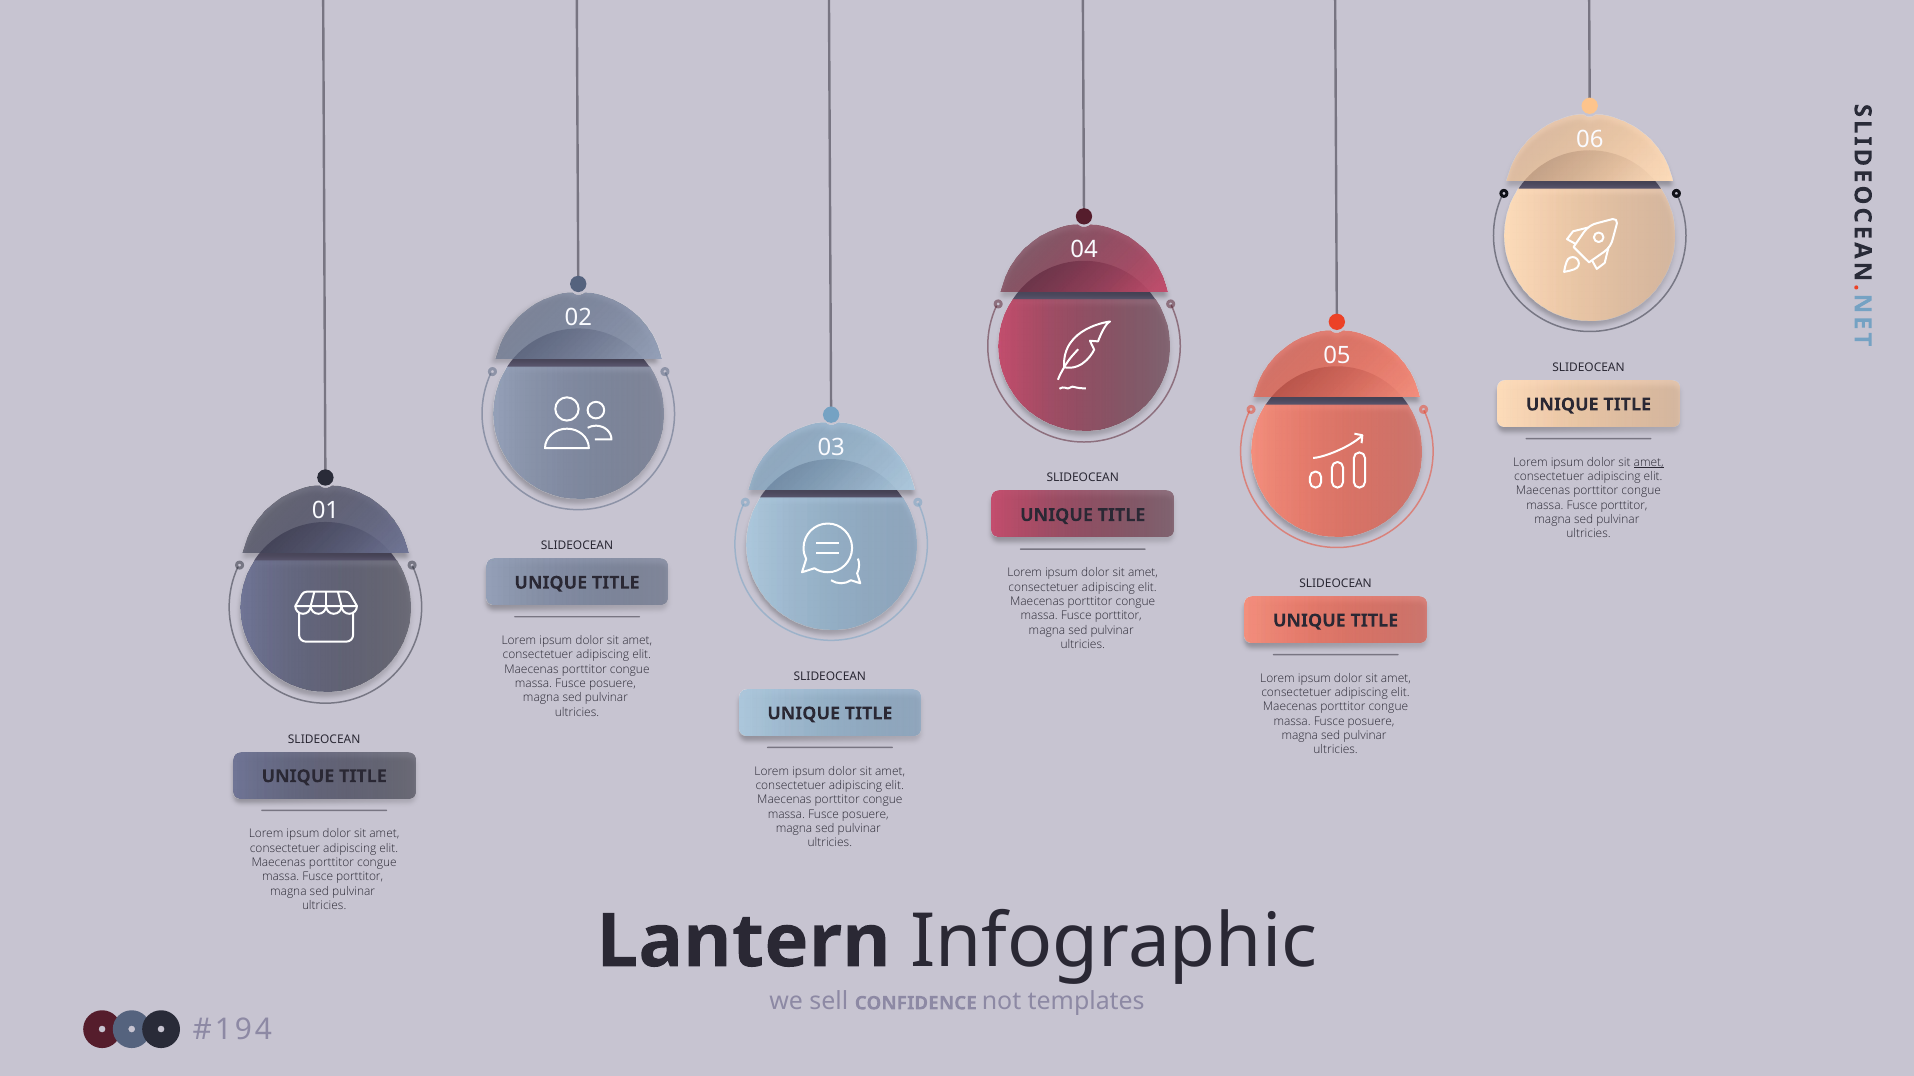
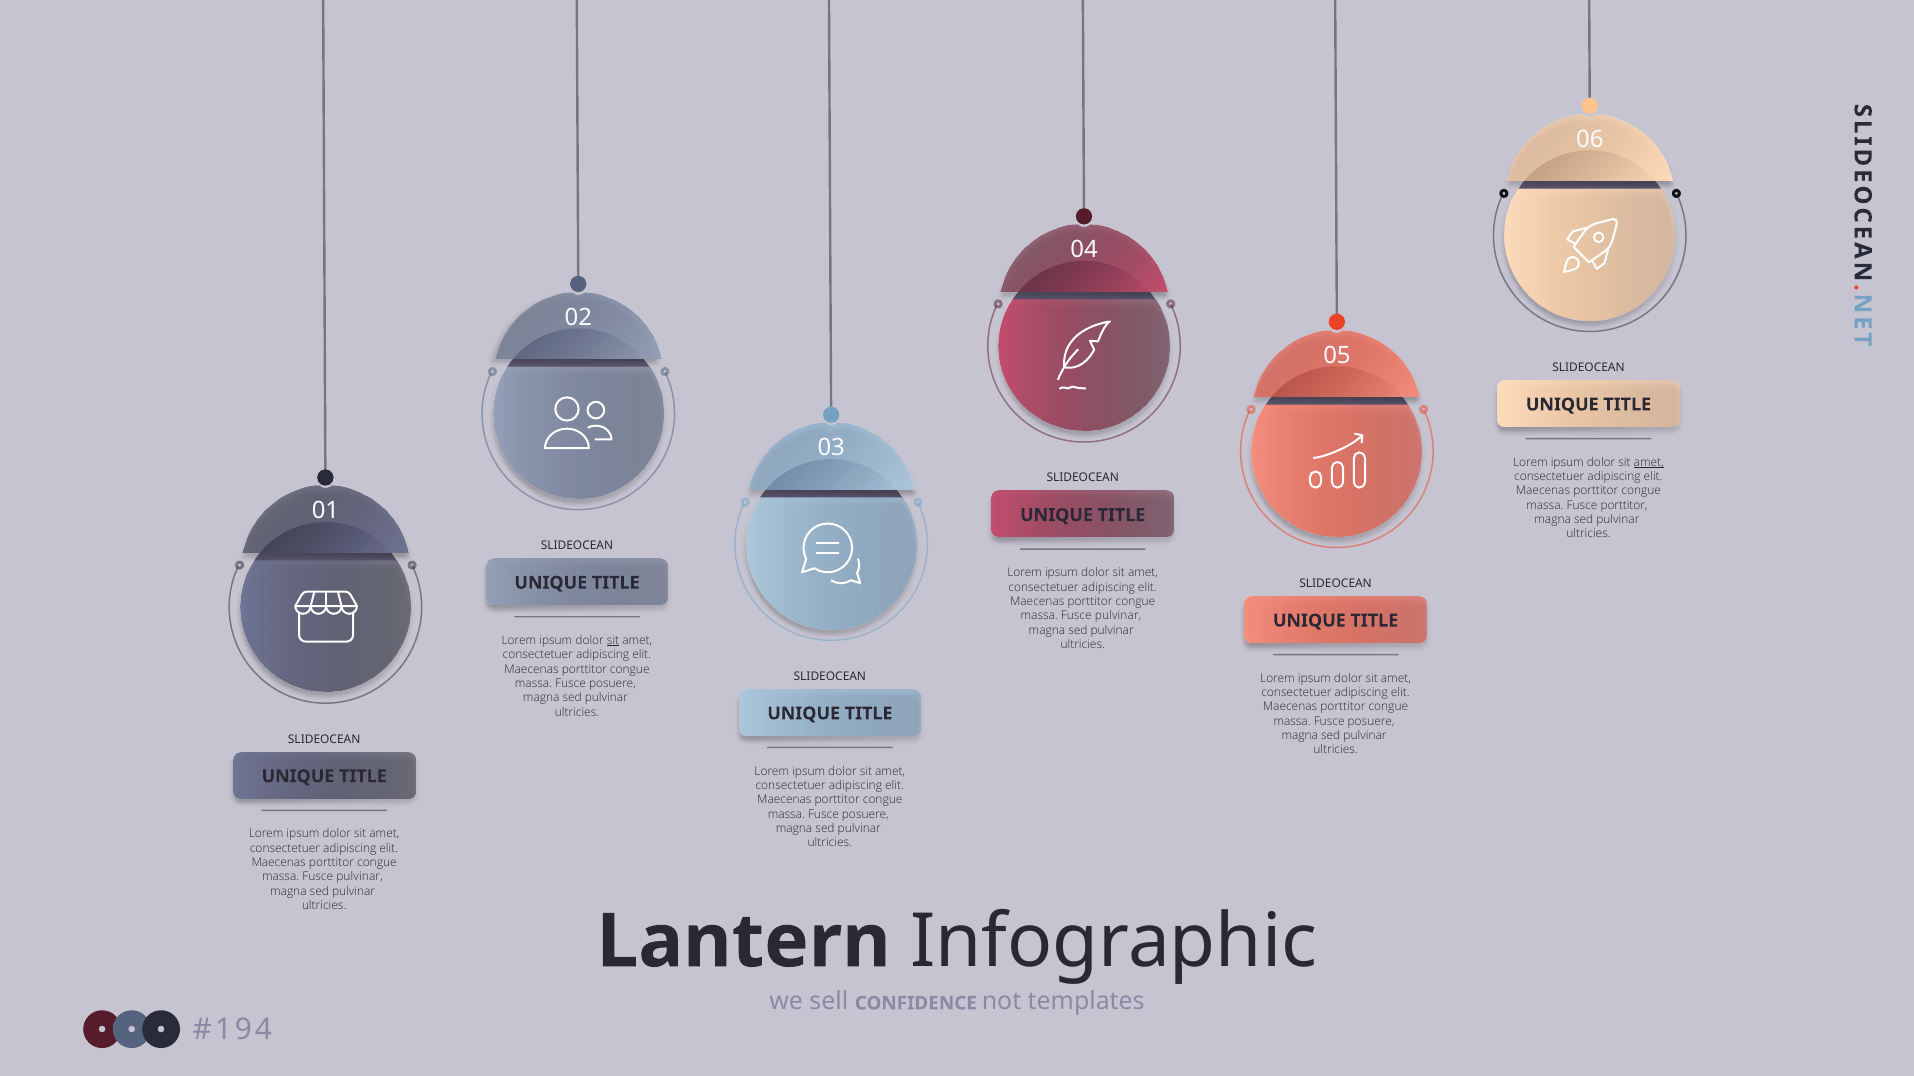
porttitor: porttitor -> pulvinar (1118, 616)
sit underline: none -> present (613, 641)
porttitor: porttitor -> pulvinar (360, 878)
